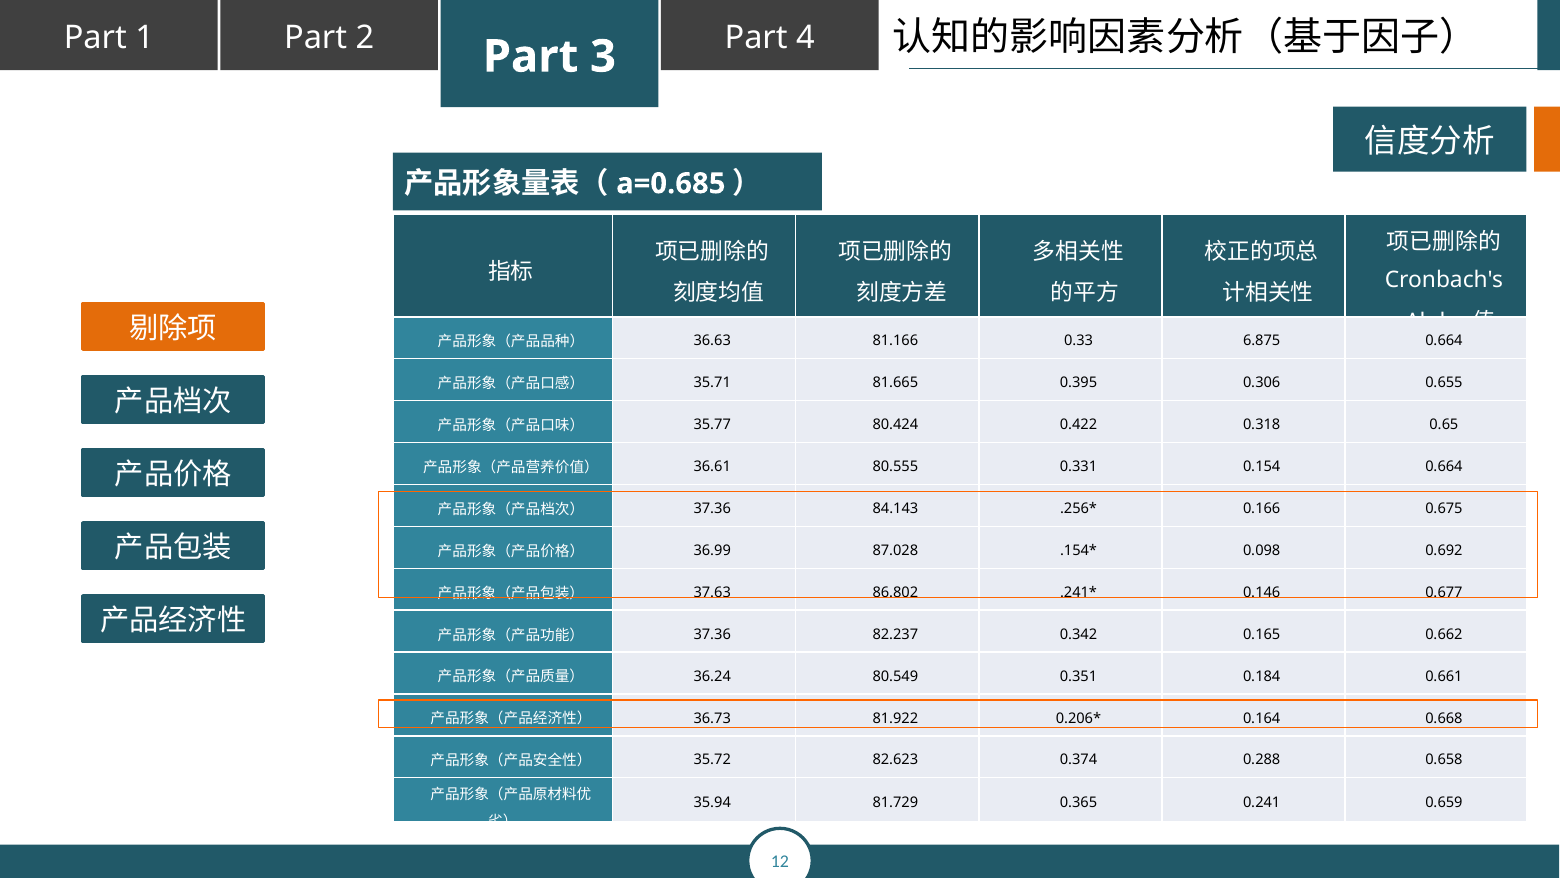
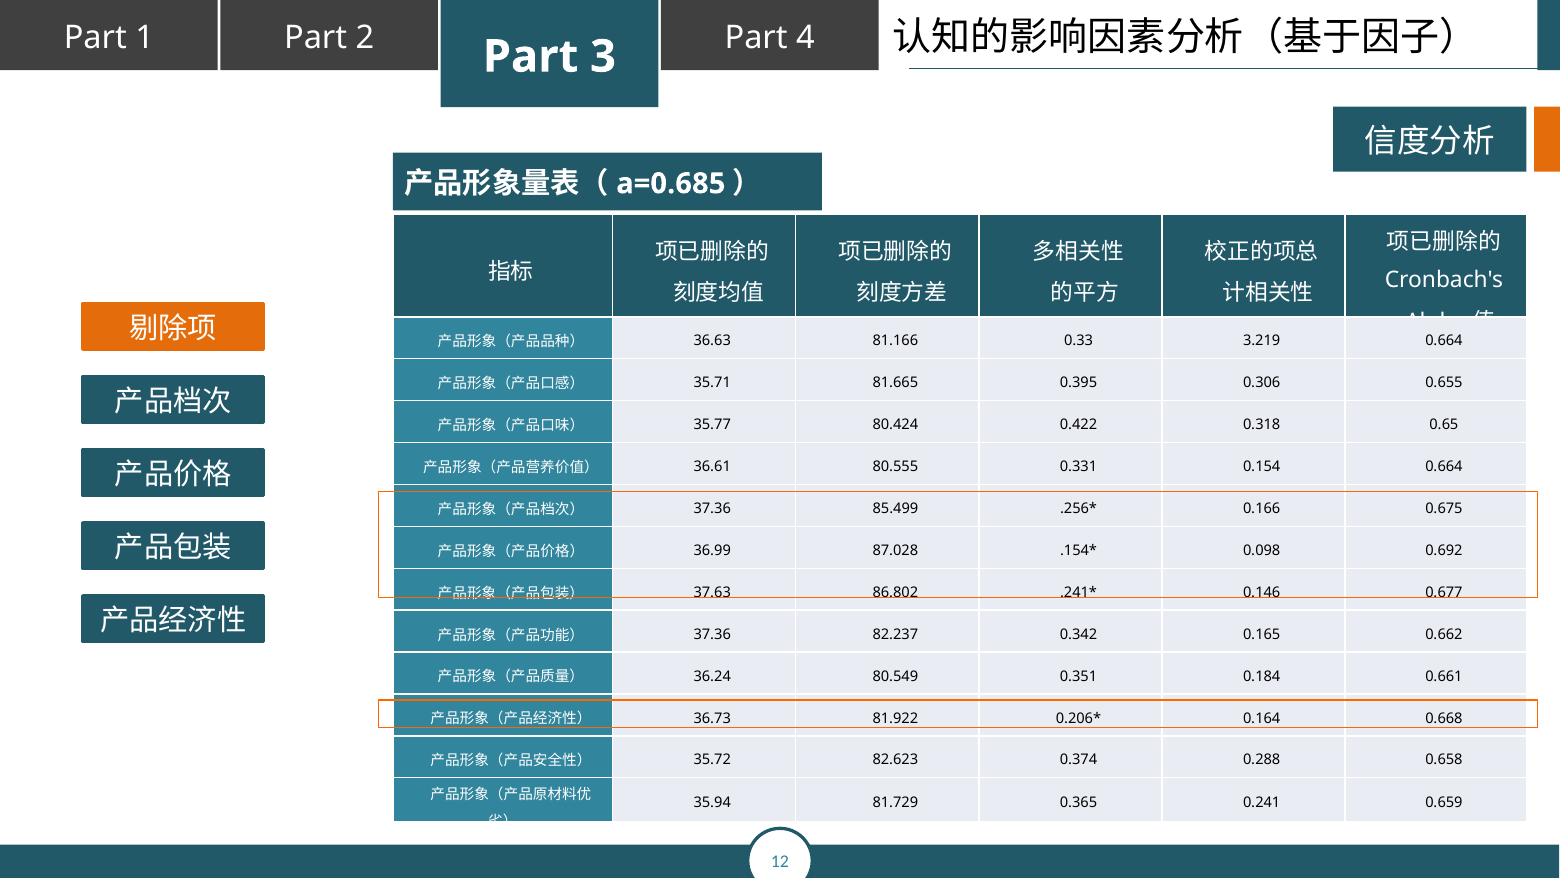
6.875: 6.875 -> 3.219 (1262, 341)
84.143: 84.143 -> 85.499 (895, 509)
